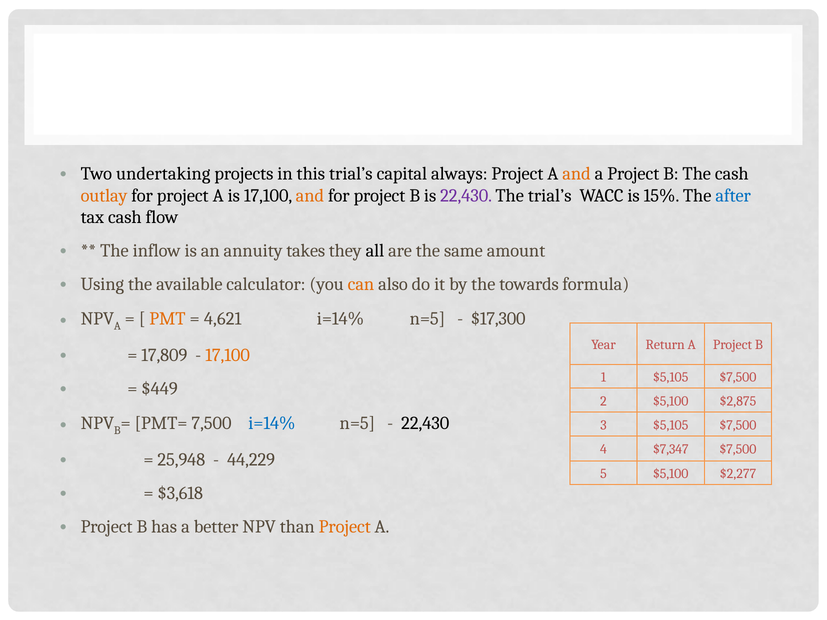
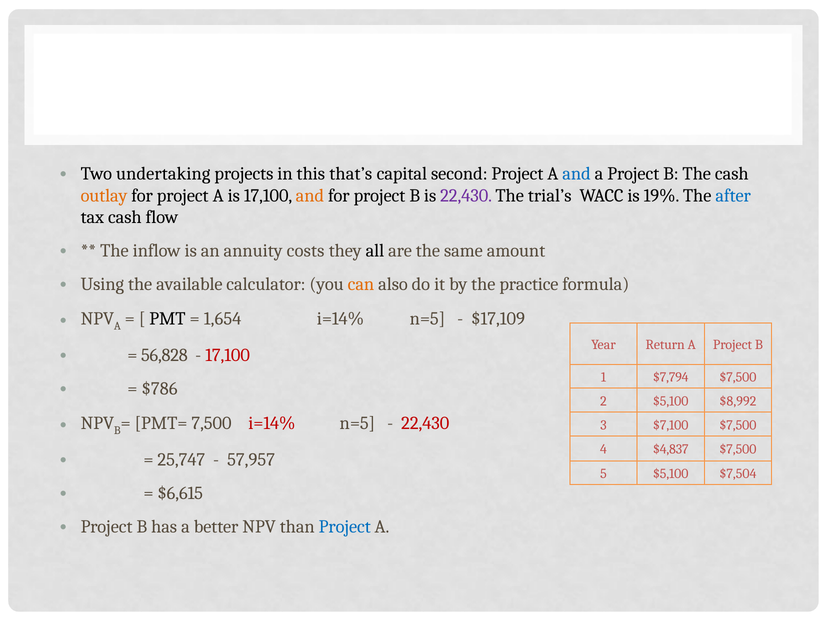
this trial’s: trial’s -> that’s (351, 174)
always: always -> second (459, 174)
and colour: orange -> blue (577, 174)
15%: 15% -> 19% (661, 196)
takes: takes -> costs (306, 251)
towards: towards -> practice (529, 284)
PMT colour: orange -> black (167, 319)
4,621: 4,621 -> 1,654 (223, 319)
$17,300: $17,300 -> $17,109 (498, 319)
17,809: 17,809 -> 56,828 (164, 355)
17,100 colour: orange -> red (228, 355)
1 $5,105: $5,105 -> $7,794 (671, 378)
$449: $449 -> $786 (160, 389)
$2,875: $2,875 -> $8,992 (738, 401)
i=14% colour: blue -> red (272, 423)
22,430 colour: black -> red (425, 423)
3 $5,105: $5,105 -> $7,100 (671, 425)
$7,347: $7,347 -> $4,837 (671, 450)
25,948: 25,948 -> 25,747 (181, 460)
44,229: 44,229 -> 57,957 (251, 460)
$2,277: $2,277 -> $7,504 (738, 474)
$3,618: $3,618 -> $6,615 (180, 493)
Project colour: orange -> blue (345, 527)
